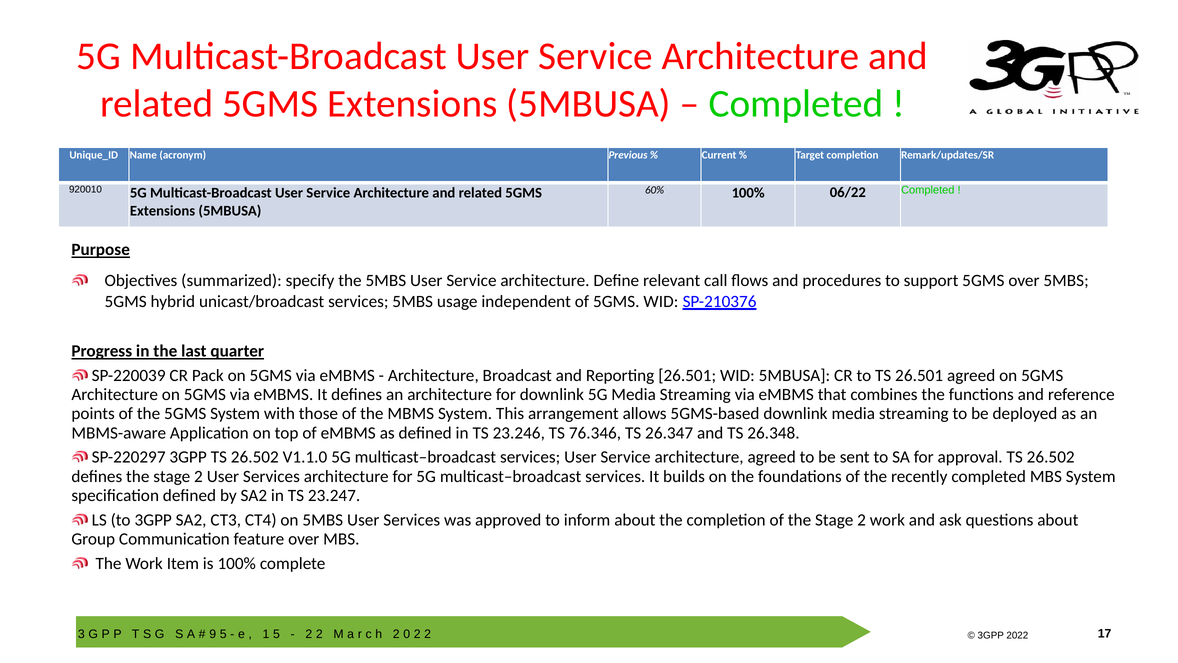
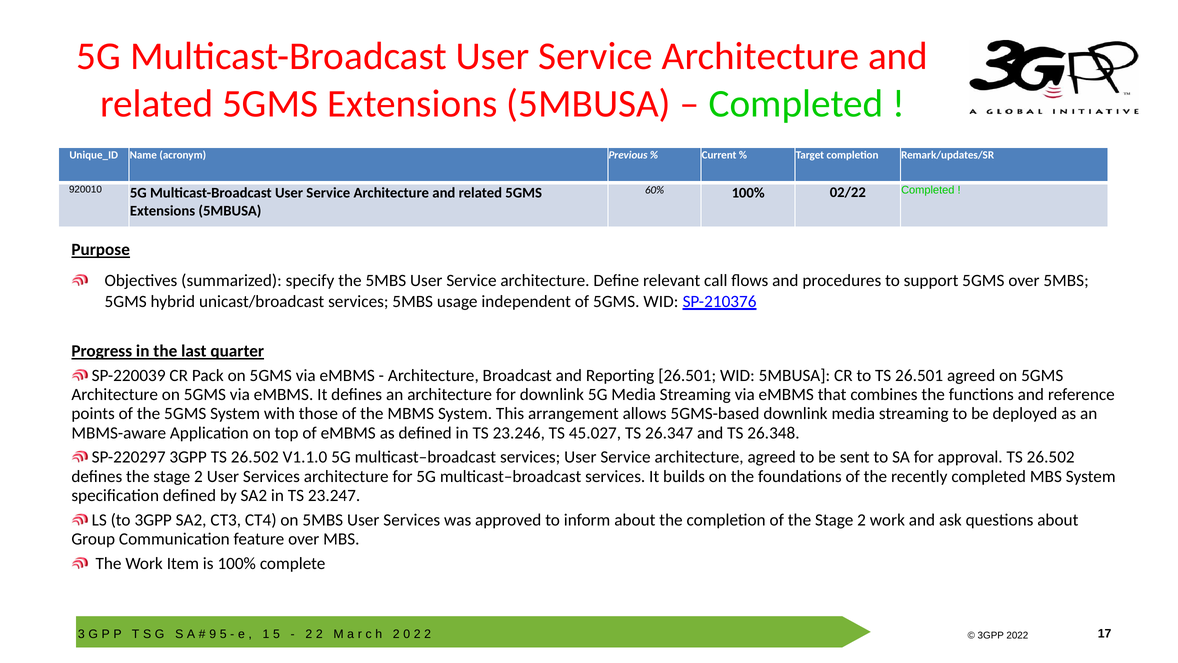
06/22: 06/22 -> 02/22 (848, 193)
76.346: 76.346 -> 45.027 (595, 433)
